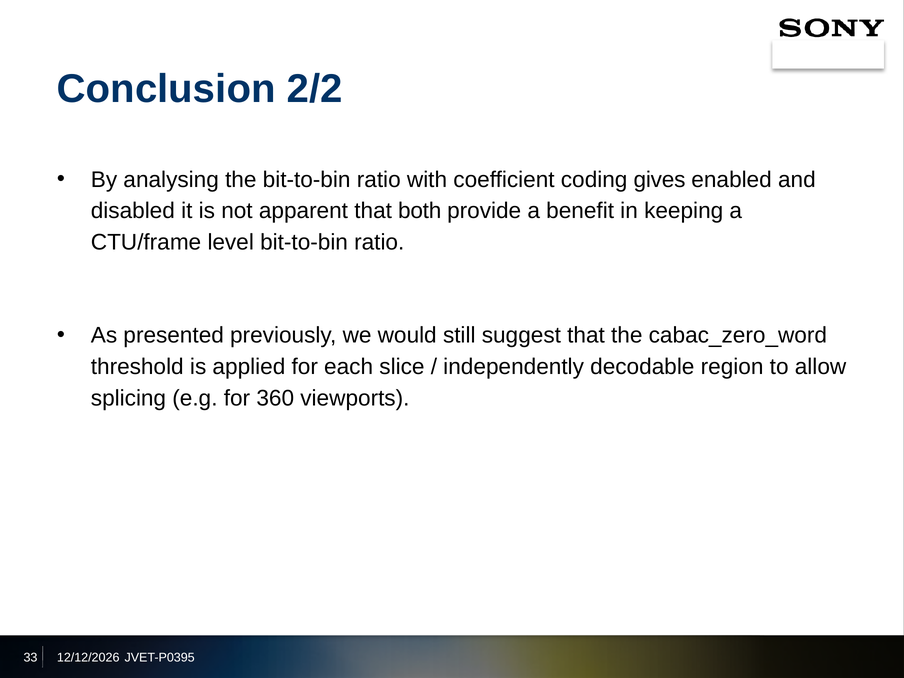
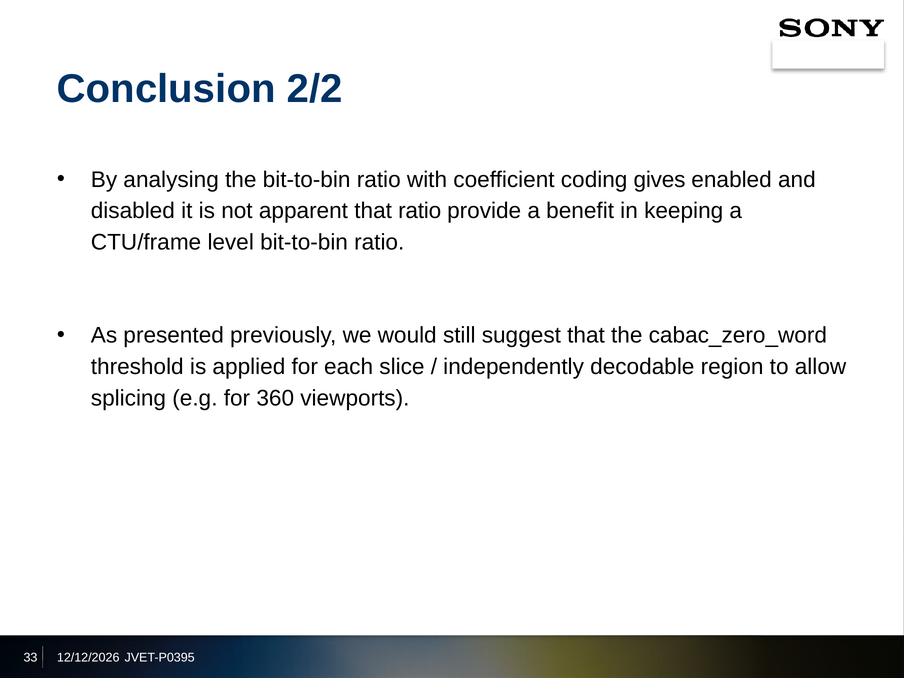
that both: both -> ratio (420, 211)
